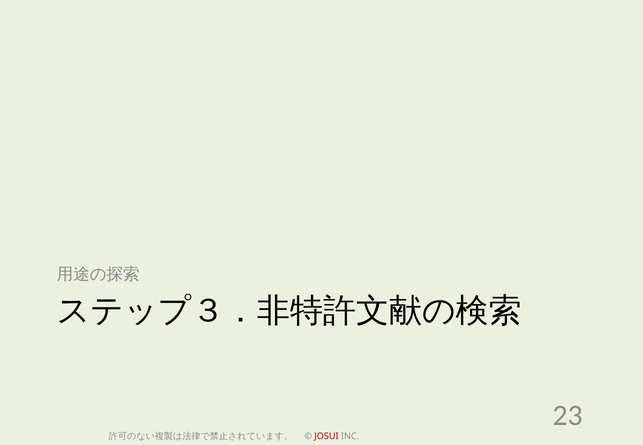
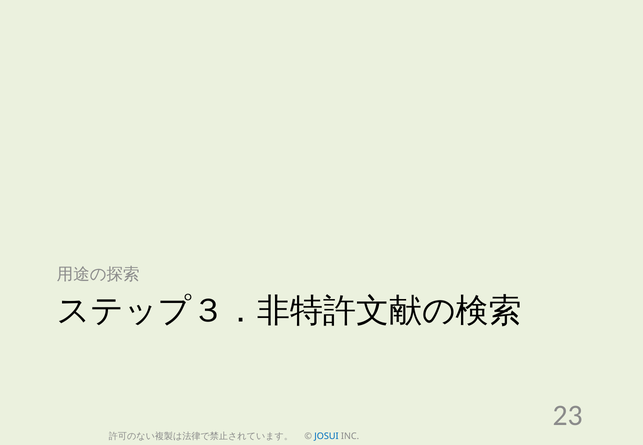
JOSUI colour: red -> blue (326, 436)
